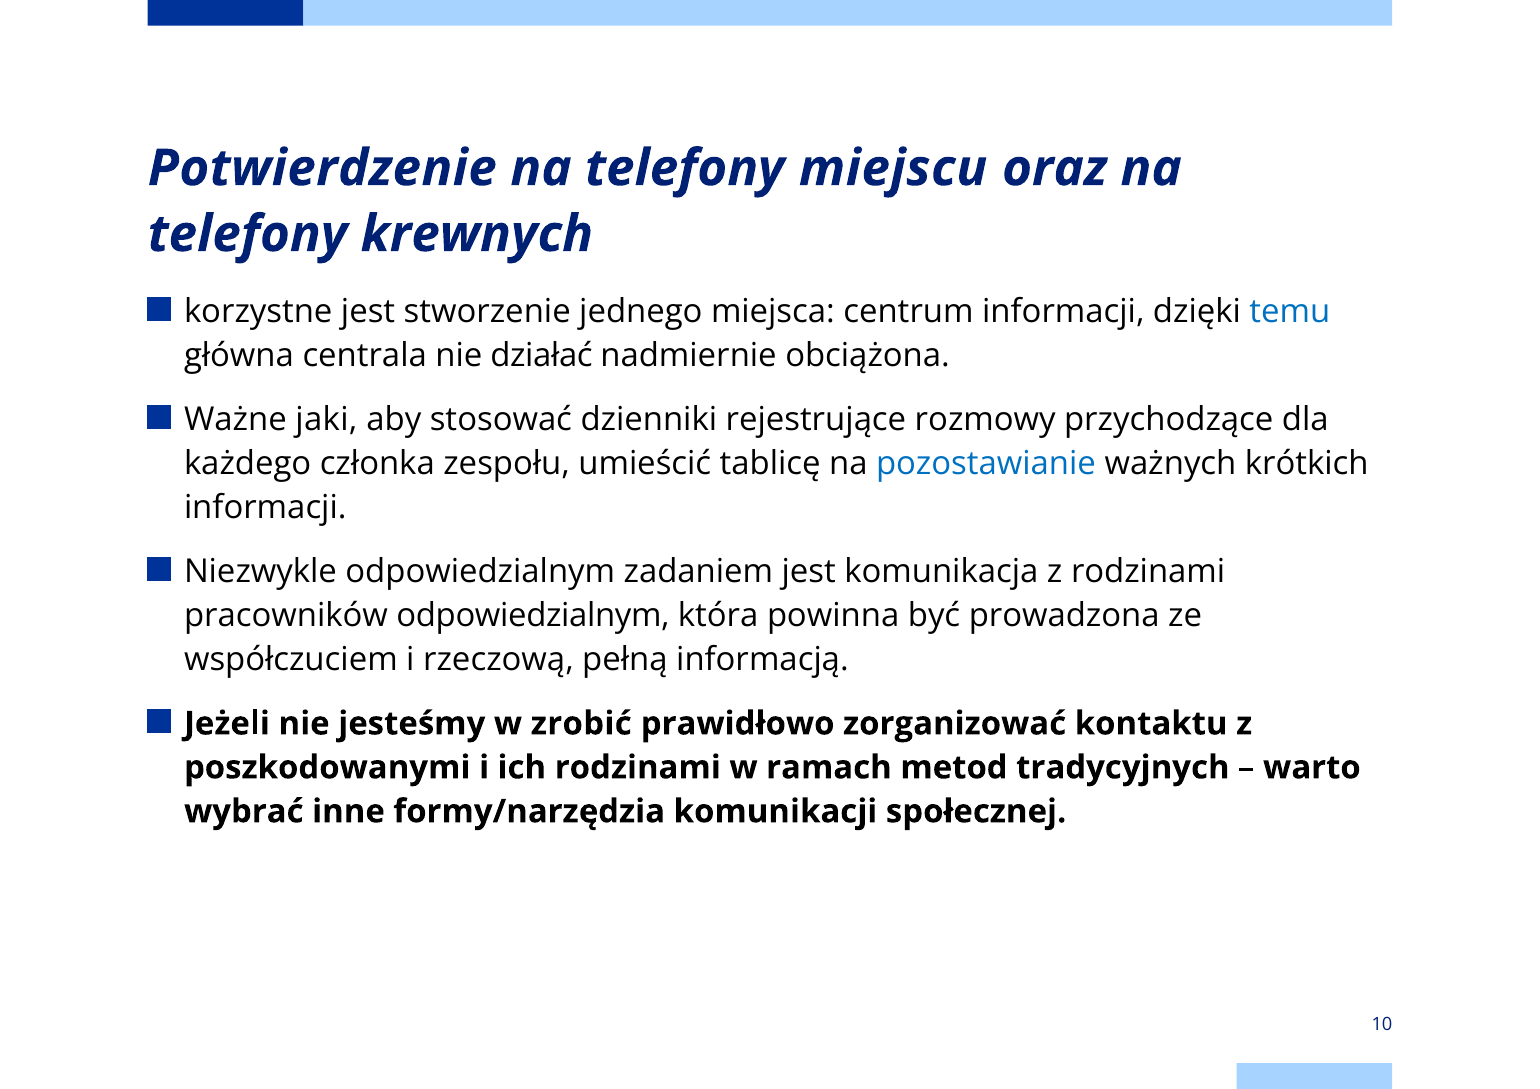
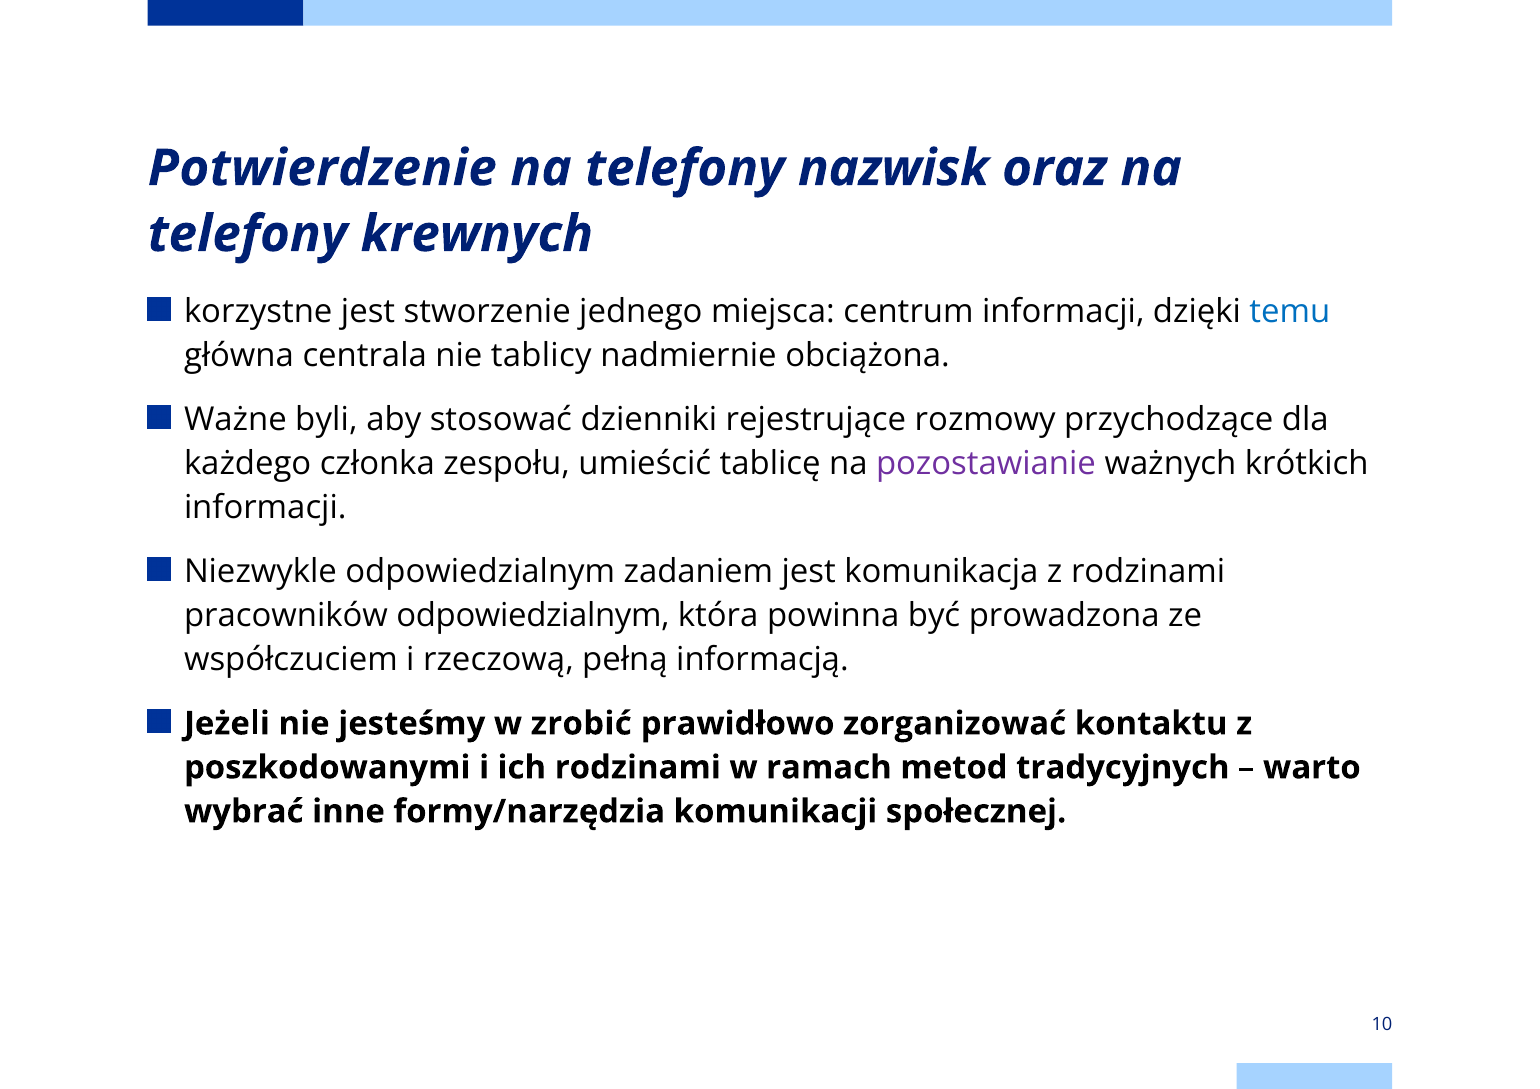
miejscu: miejscu -> nazwisk (894, 168)
działać: działać -> tablicy (541, 356)
jaki: jaki -> byli (326, 420)
pozostawianie colour: blue -> purple (986, 464)
